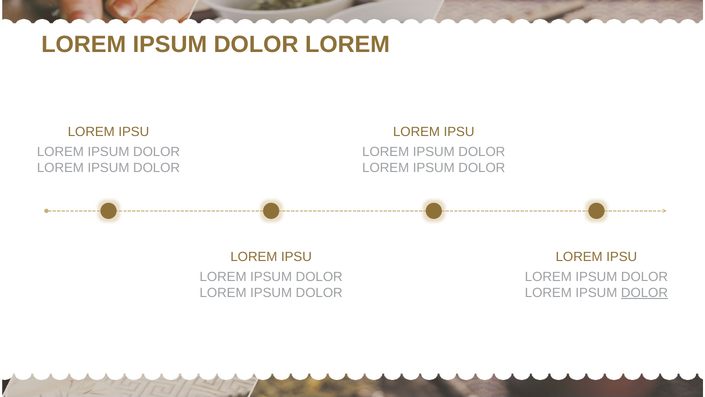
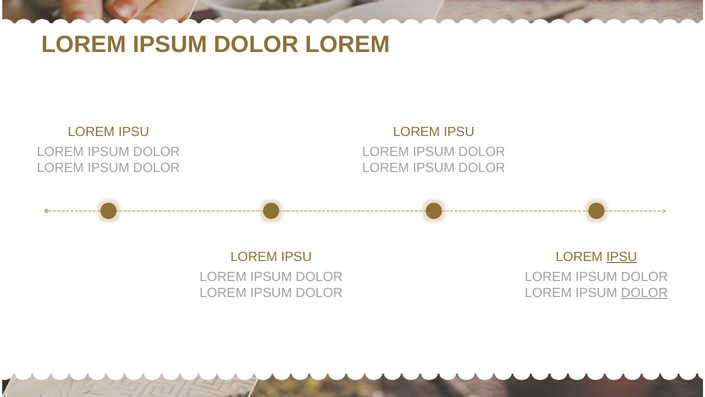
IPSU underline: none -> present (622, 257)
